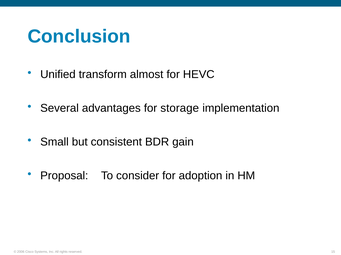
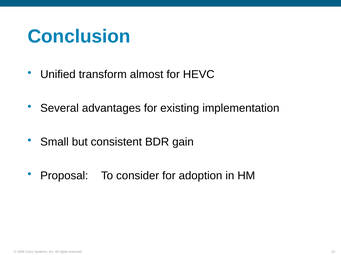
storage: storage -> existing (180, 108)
